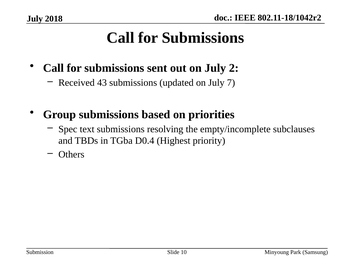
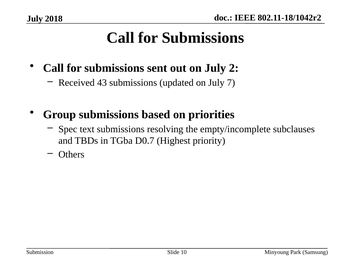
D0.4: D0.4 -> D0.7 (145, 141)
